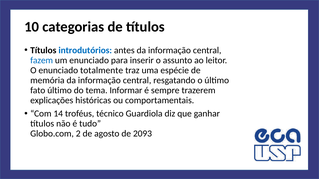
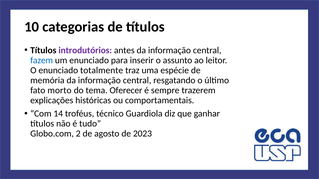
introdutórios colour: blue -> purple (85, 50)
fato último: último -> morto (59, 91)
Informar: Informar -> Oferecer (126, 91)
2093: 2093 -> 2023 (142, 134)
